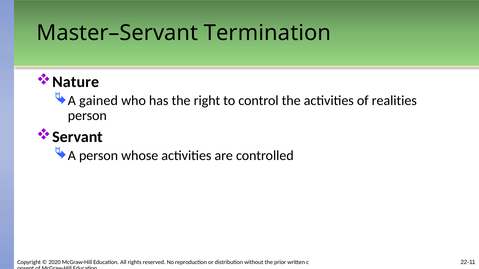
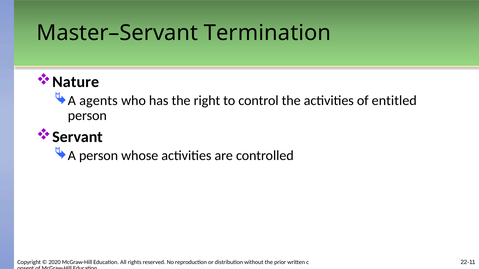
gained: gained -> agents (98, 101)
realities: realities -> entitled (394, 101)
